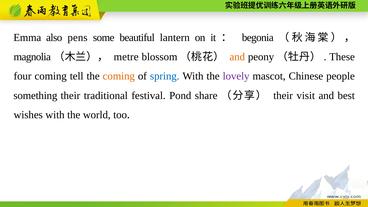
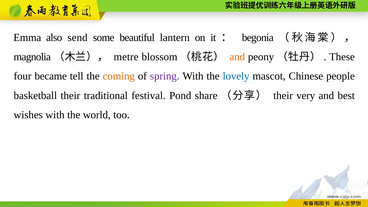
pens: pens -> send (78, 38)
four coming: coming -> became (51, 76)
spring colour: blue -> purple (165, 76)
lovely colour: purple -> blue (236, 76)
something: something -> basketball (35, 96)
visit: visit -> very (306, 96)
